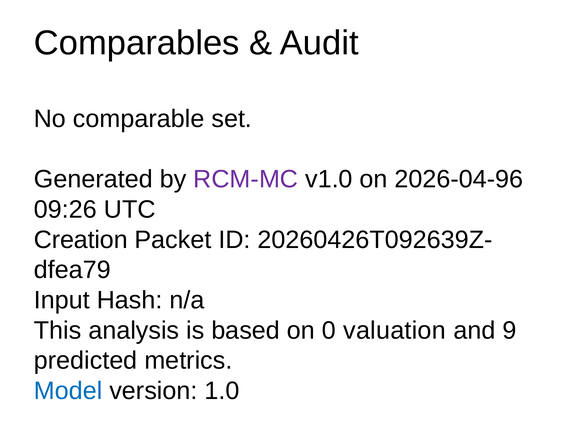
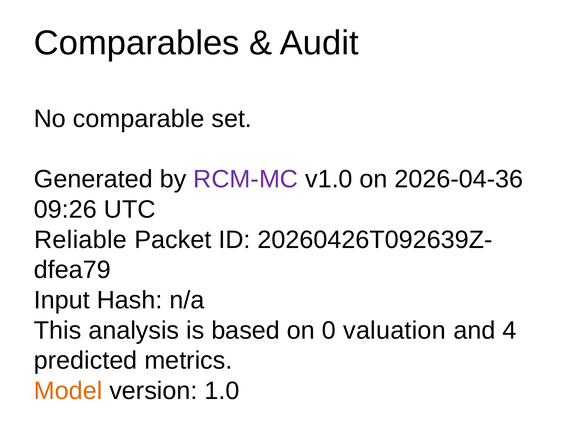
2026-04-96: 2026-04-96 -> 2026-04-36 (459, 179)
Creation: Creation -> Reliable (81, 239)
9: 9 -> 4 (509, 330)
Model colour: blue -> orange (68, 390)
